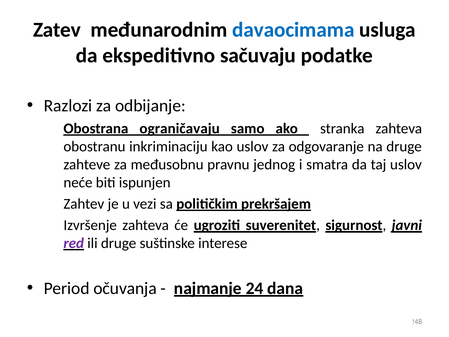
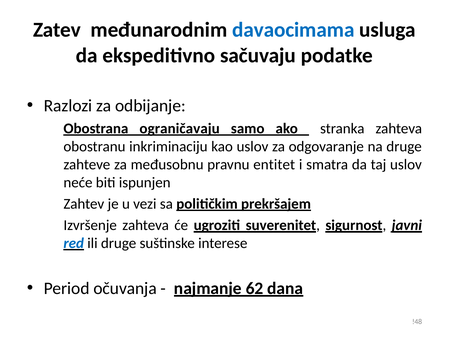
jednog: jednog -> entitet (274, 164)
red colour: purple -> blue (74, 243)
24: 24 -> 62 (255, 288)
